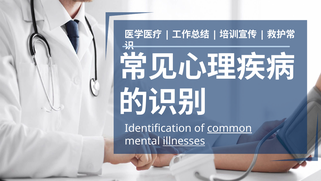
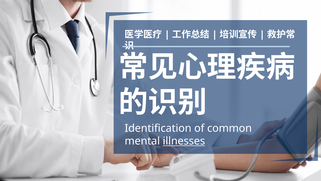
common underline: present -> none (230, 128)
